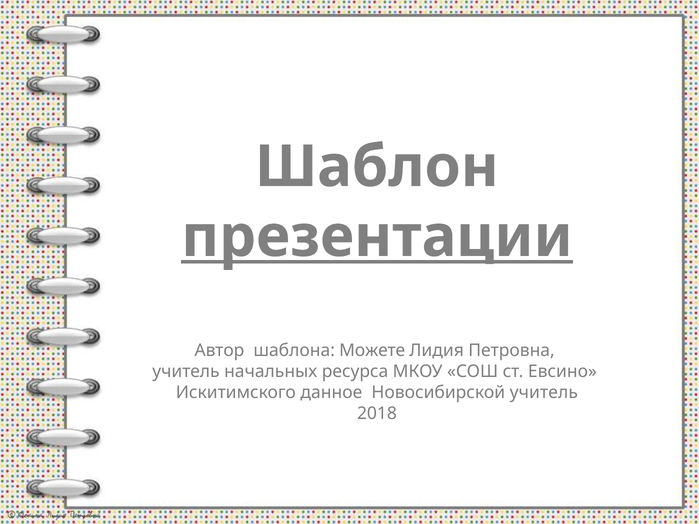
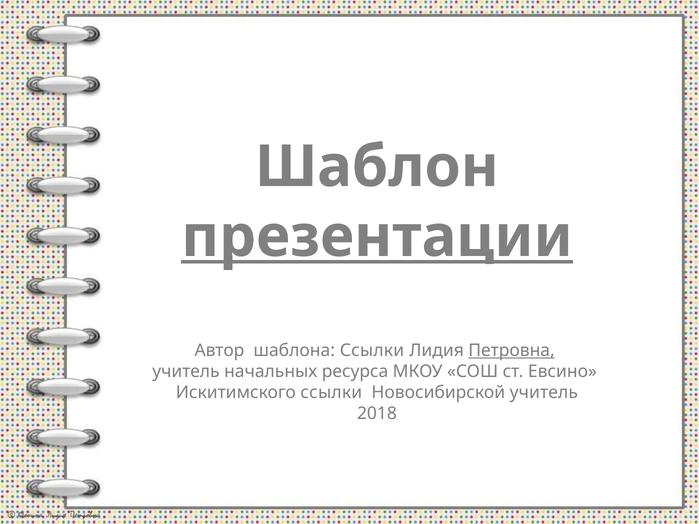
шаблона Можете: Можете -> Ссылки (372, 351)
Петровна underline: none -> present (512, 351)
Искитимского данное: данное -> ссылки (331, 393)
